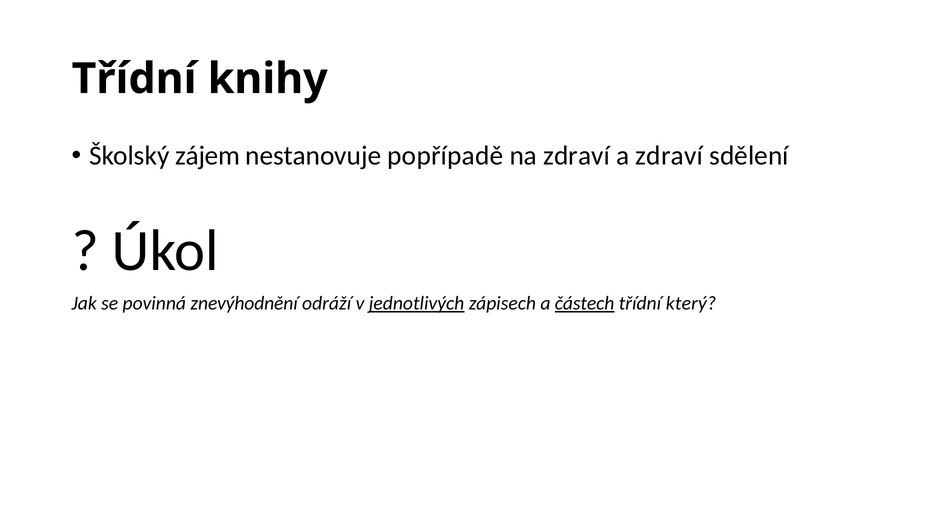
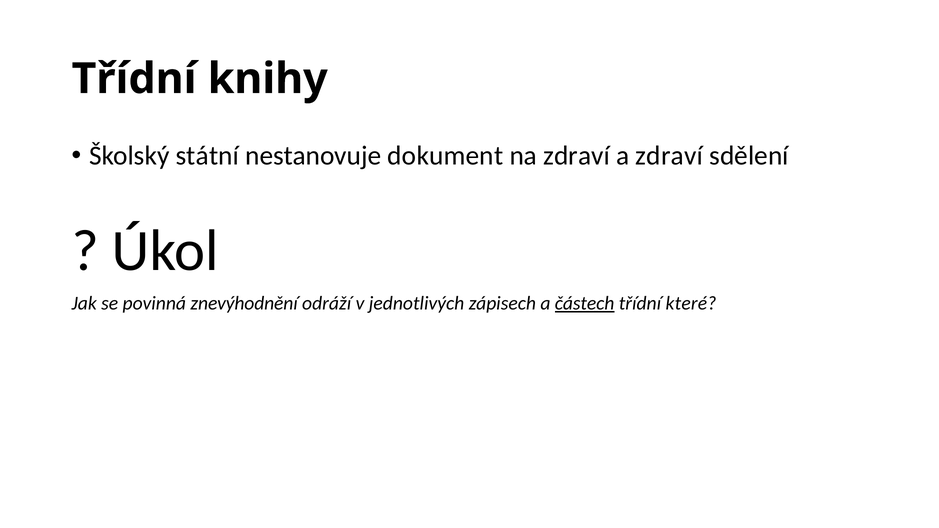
zájem: zájem -> státní (207, 156)
popřípadě: popřípadě -> dokument (445, 156)
jednotlivých underline: present -> none (417, 303)
který: který -> které (691, 303)
